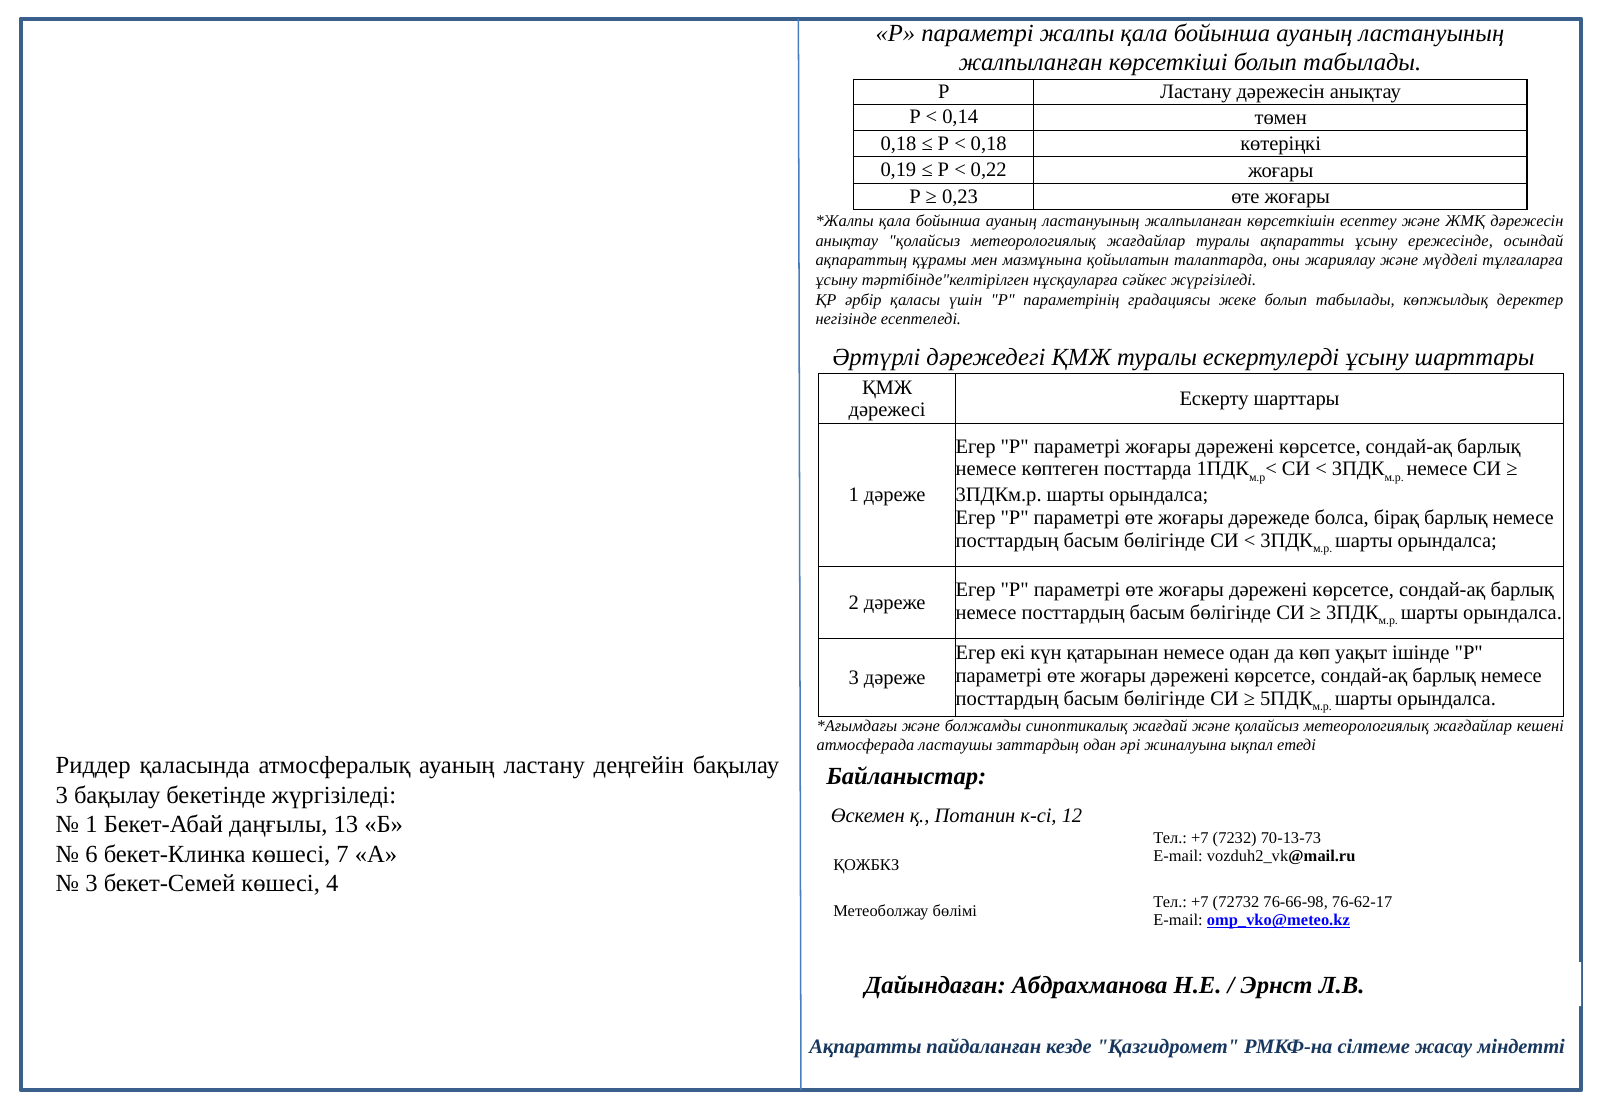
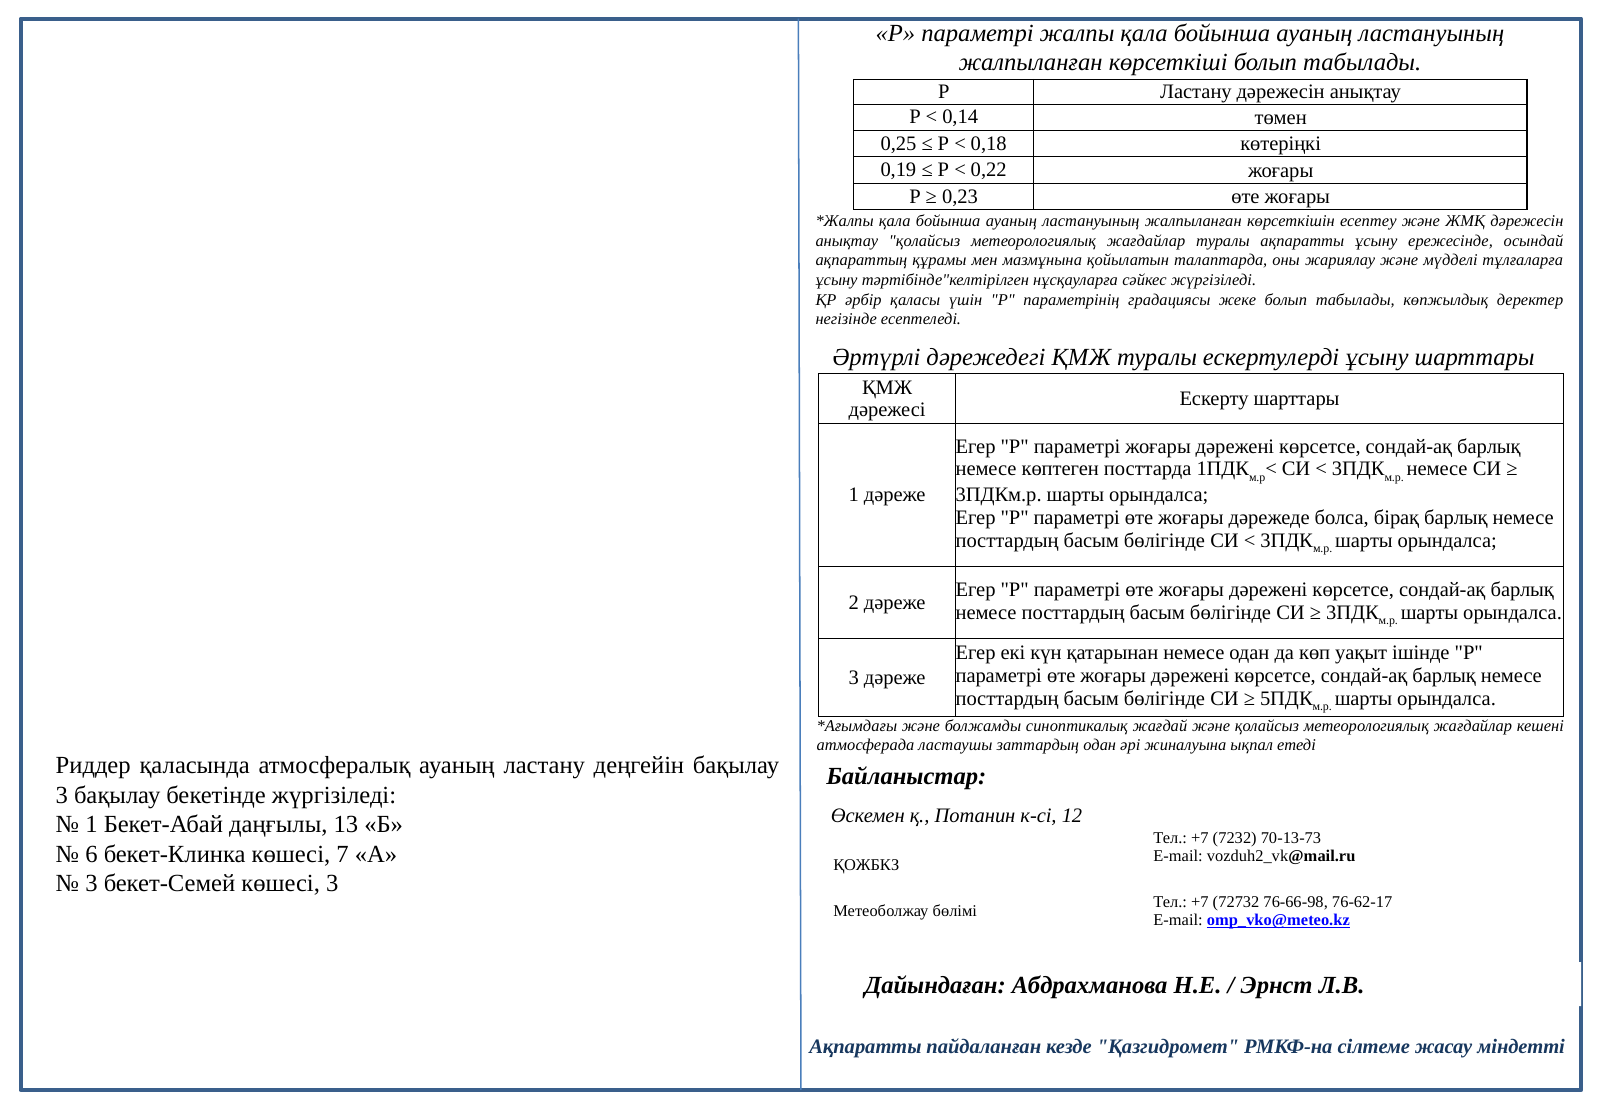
0,18: 0,18 -> 0,25 (898, 144)
көшесі 4: 4 -> 3 (332, 884)
